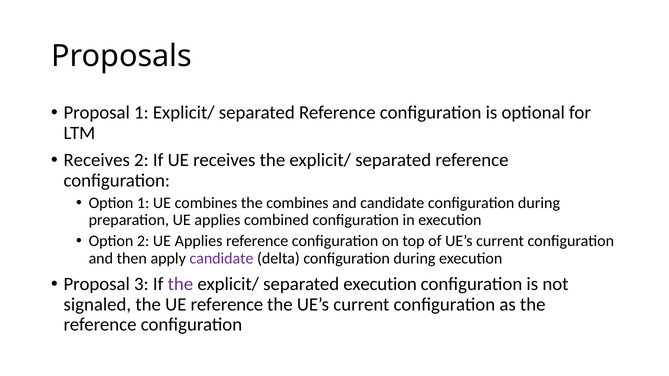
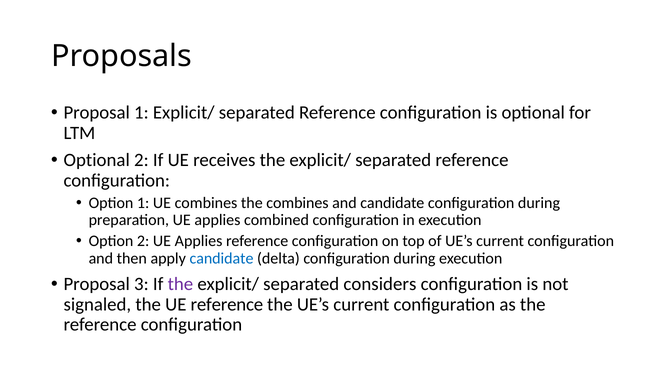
Receives: Receives -> Optional (97, 160)
candidate colour: purple -> blue (222, 258)
separated execution: execution -> considers (380, 284)
